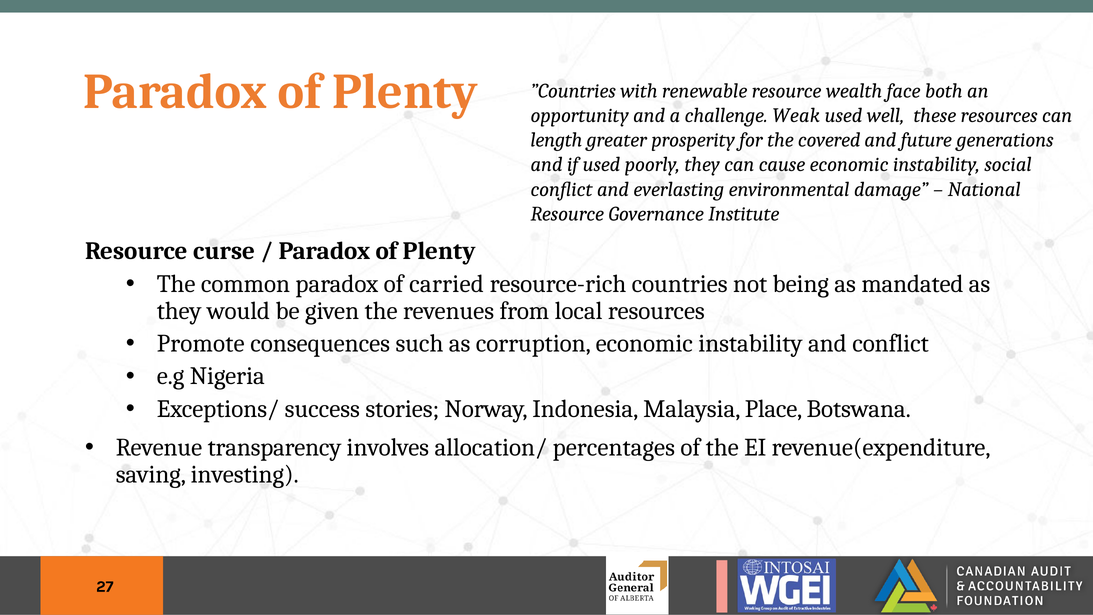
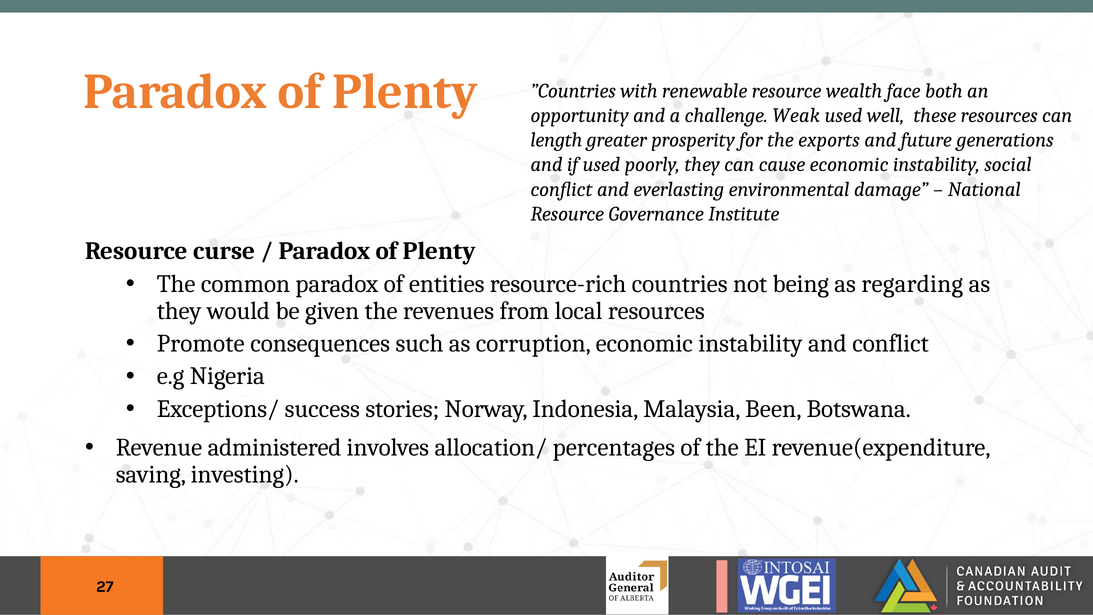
covered: covered -> exports (829, 140)
carried: carried -> entities (447, 284)
mandated: mandated -> regarding (912, 284)
Place: Place -> Been (773, 409)
transparency: transparency -> administered (275, 447)
